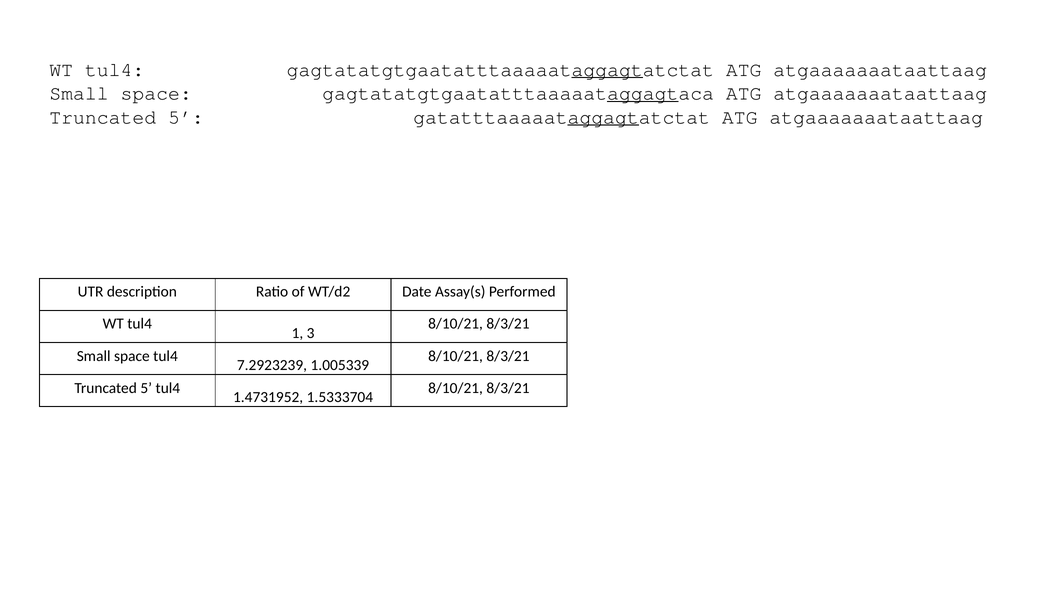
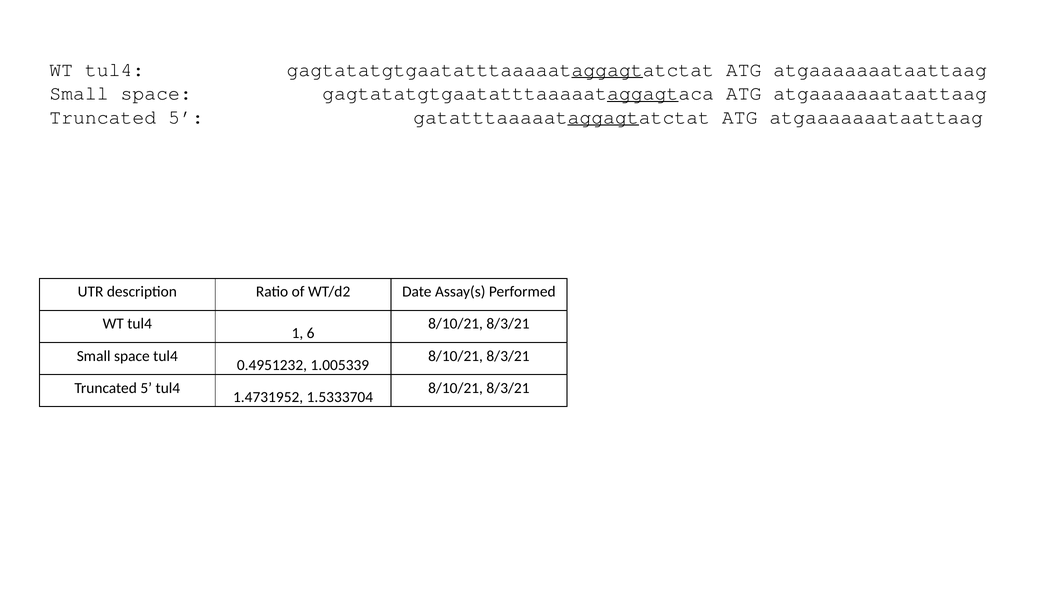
3: 3 -> 6 (311, 334)
7.2923239: 7.2923239 -> 0.4951232 (272, 366)
